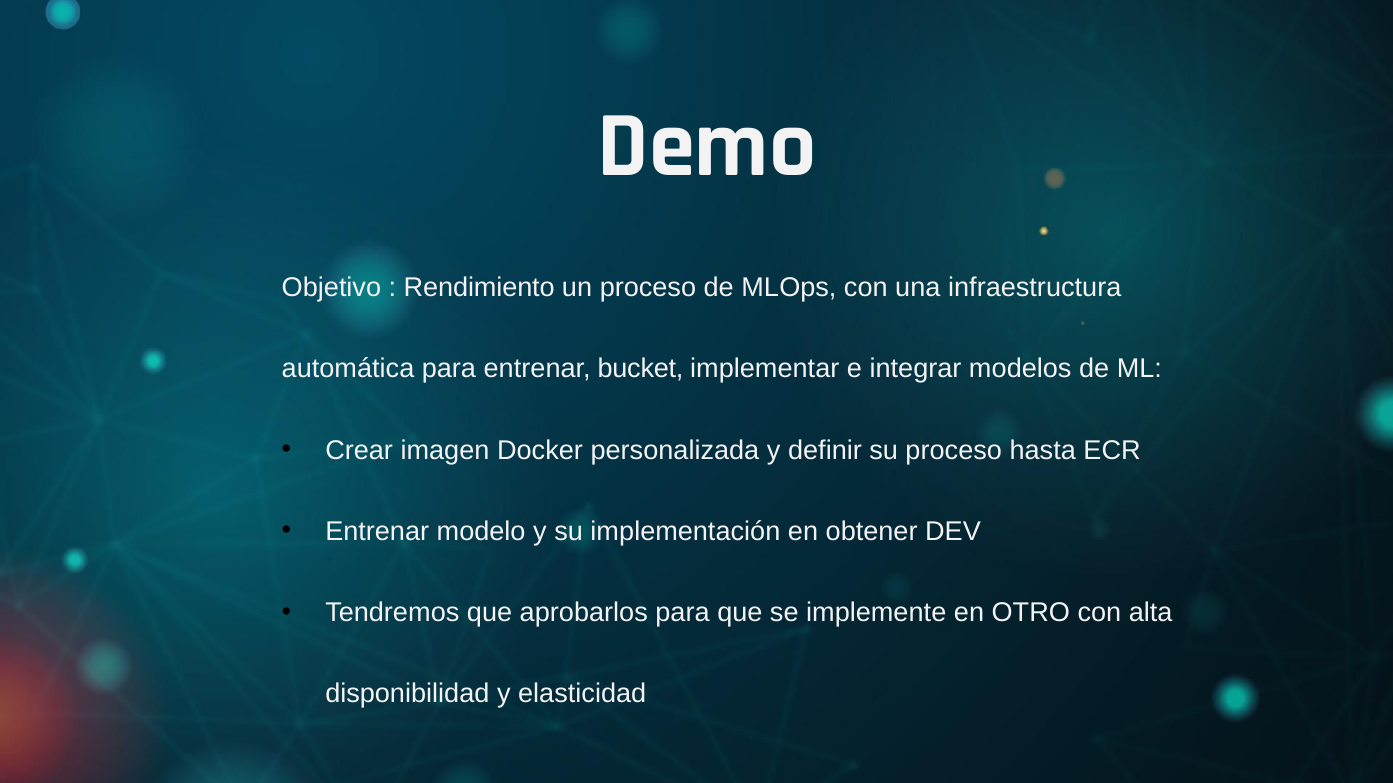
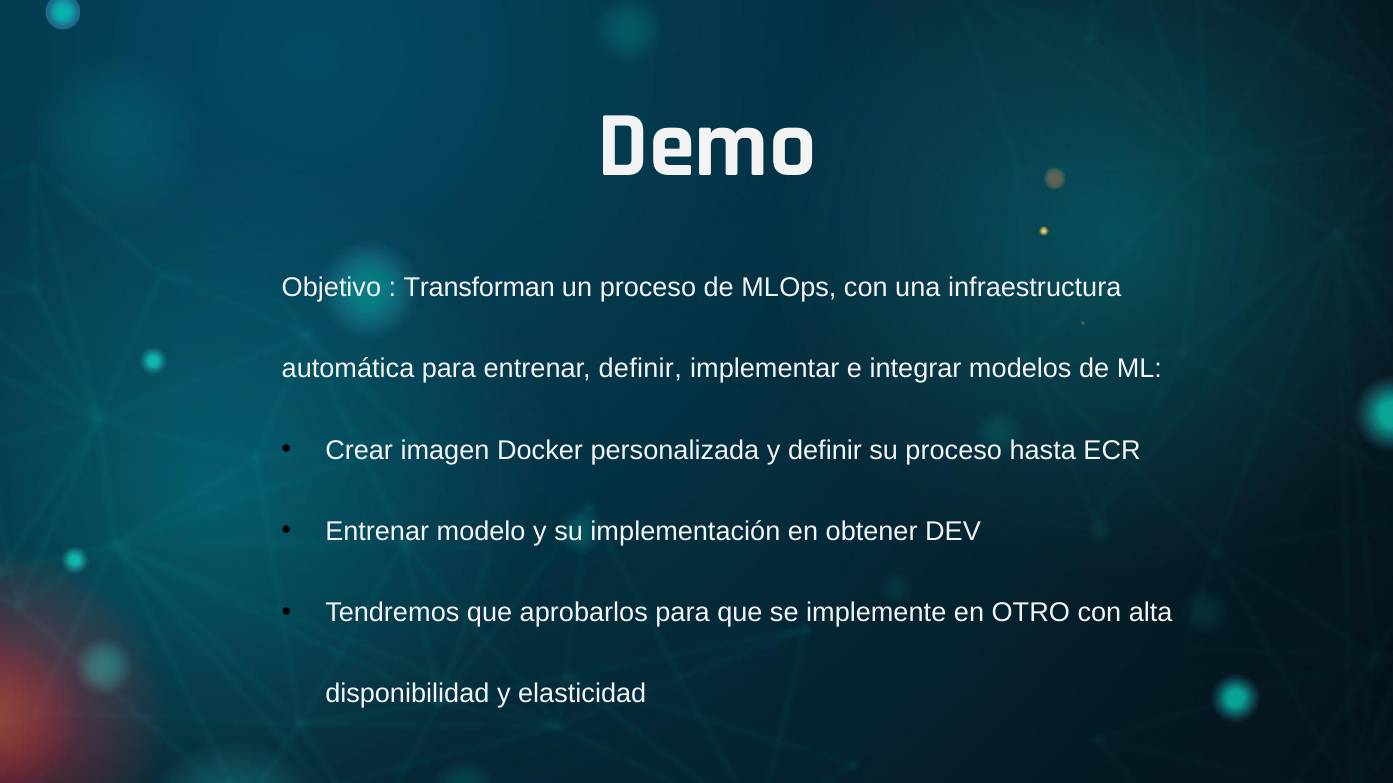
Rendimiento: Rendimiento -> Transforman (479, 288)
entrenar bucket: bucket -> definir (640, 369)
